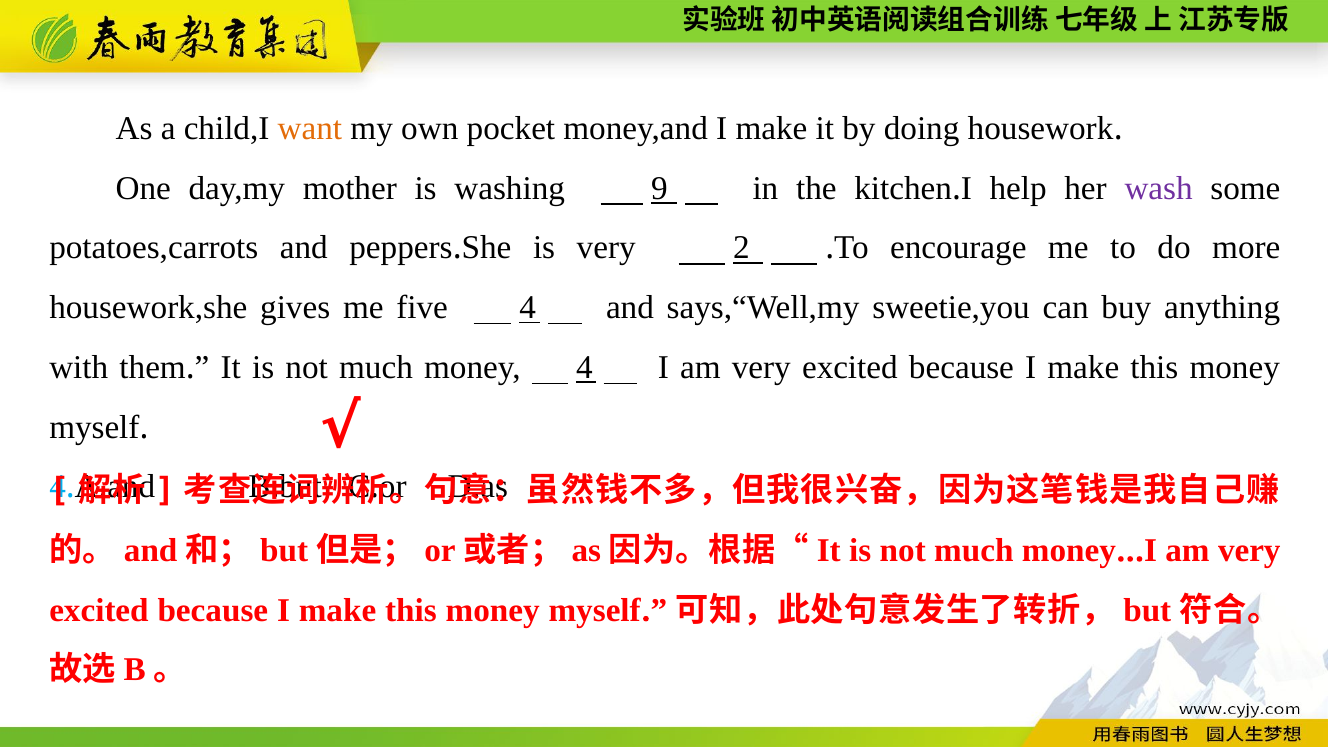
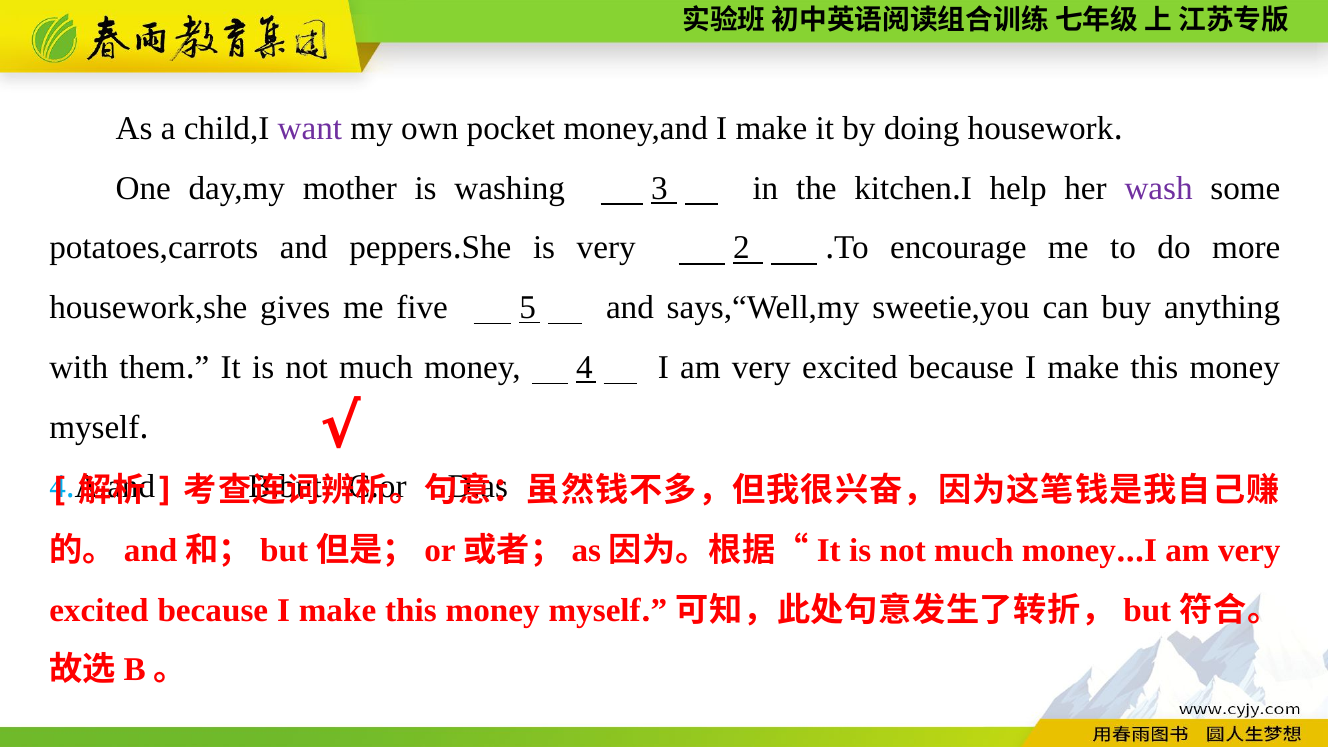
want colour: orange -> purple (310, 128)
9: 9 -> 3 (660, 188)
five 4: 4 -> 5 (528, 308)
